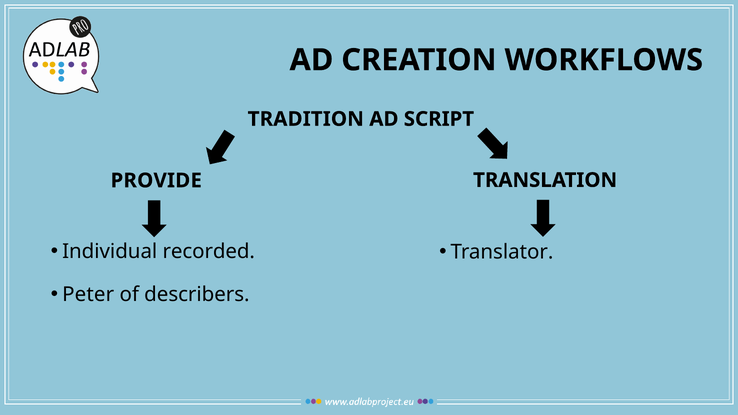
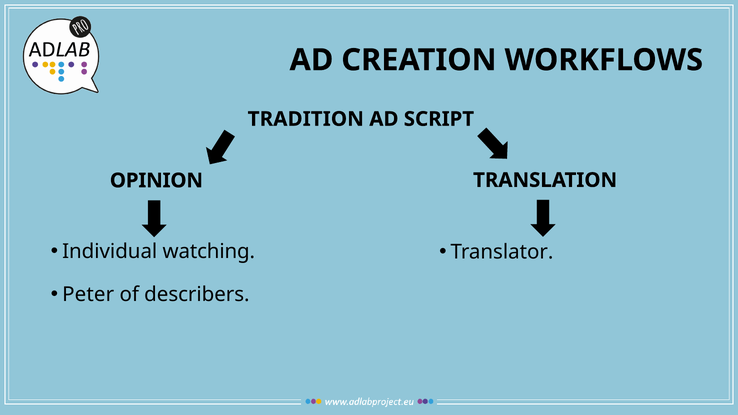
PROVIDE: PROVIDE -> OPINION (156, 181)
recorded: recorded -> watching (209, 252)
